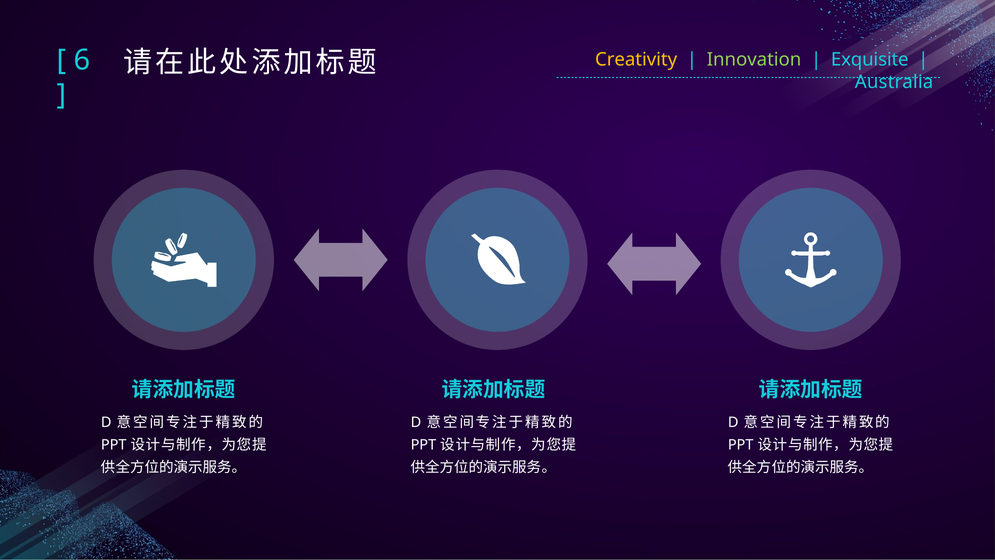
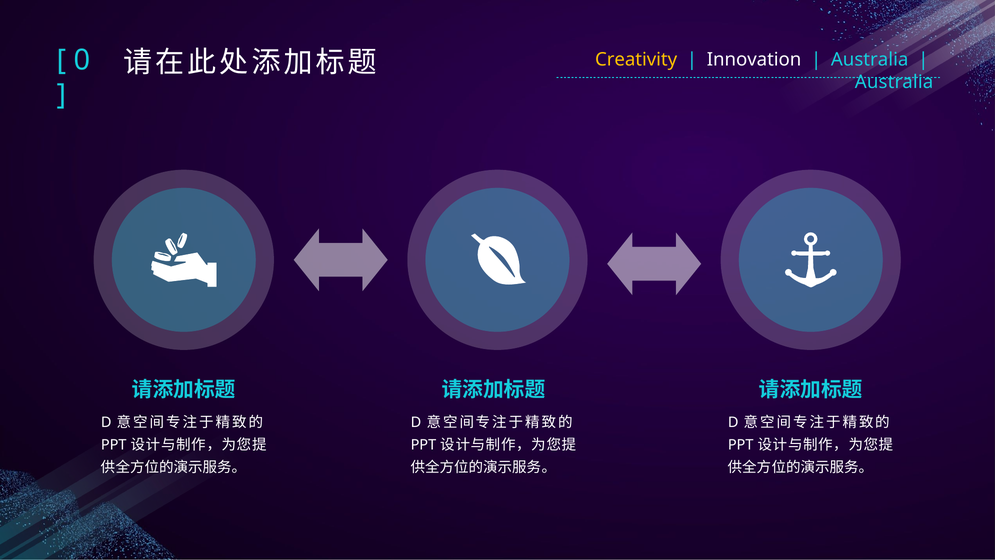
Innovation colour: light green -> white (754, 60)
Exquisite: Exquisite -> Australia (870, 60)
6: 6 -> 0 (82, 60)
